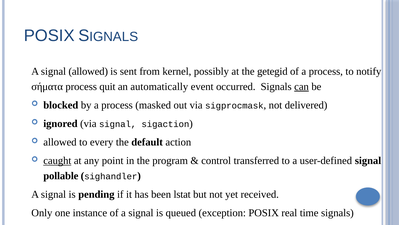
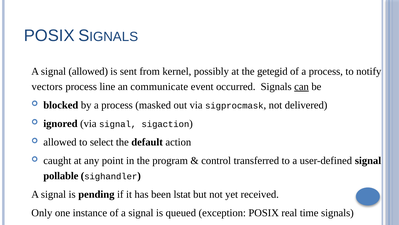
σήματα: σήματα -> vectors (47, 86)
quit: quit -> line (107, 86)
automatically: automatically -> communicate (159, 86)
every: every -> select (102, 142)
caught underline: present -> none (57, 160)
